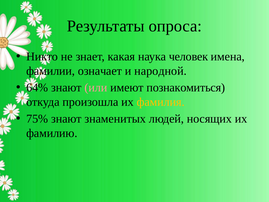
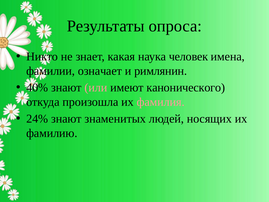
народной: народной -> римлянин (161, 71)
64%: 64% -> 40% (37, 88)
познакомиться: познакомиться -> канонического (186, 88)
фамилия colour: yellow -> pink (161, 102)
75%: 75% -> 24% (37, 119)
